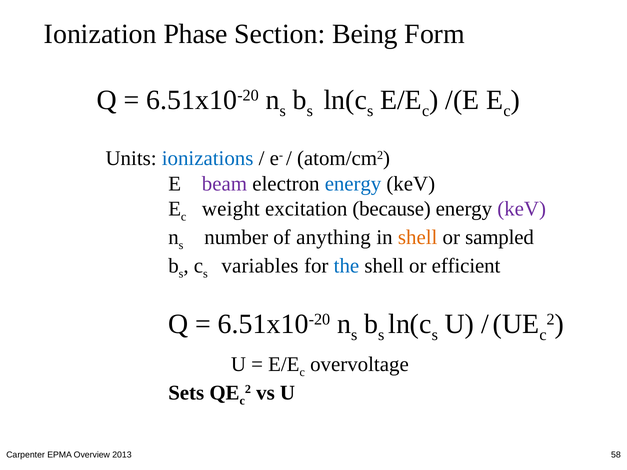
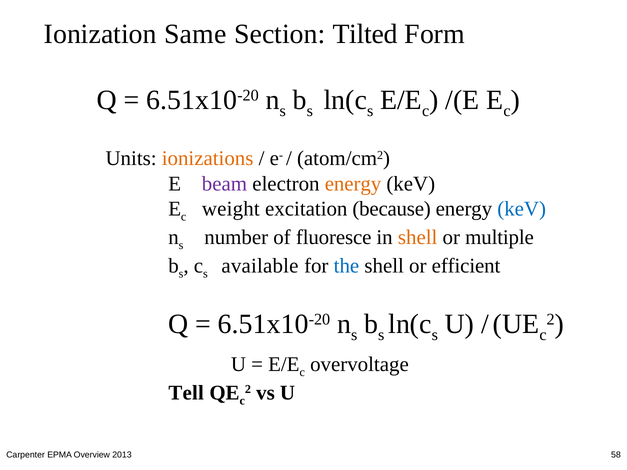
Phase: Phase -> Same (195, 34)
Being: Being -> Tilted (365, 34)
ionizations colour: blue -> orange (208, 159)
energy colour: blue -> orange (353, 184)
keV colour: purple -> blue (522, 209)
anything: anything -> fluoresce (334, 237)
sampled: sampled -> multiple (500, 237)
variables: variables -> available (260, 266)
Sets: Sets -> Tell (186, 393)
